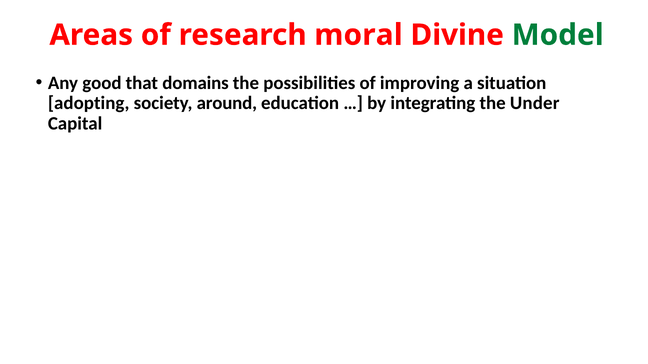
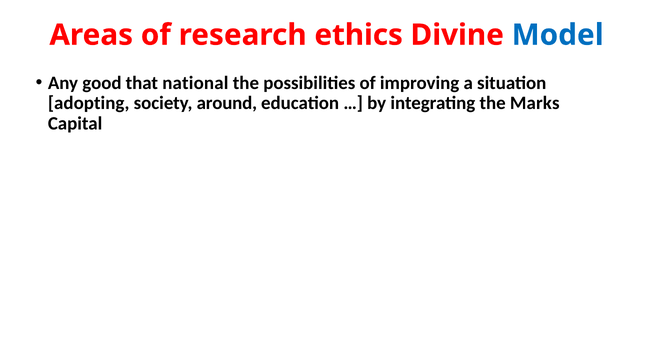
moral: moral -> ethics (359, 35)
Model colour: green -> blue (558, 35)
domains: domains -> national (195, 83)
Under: Under -> Marks (535, 103)
